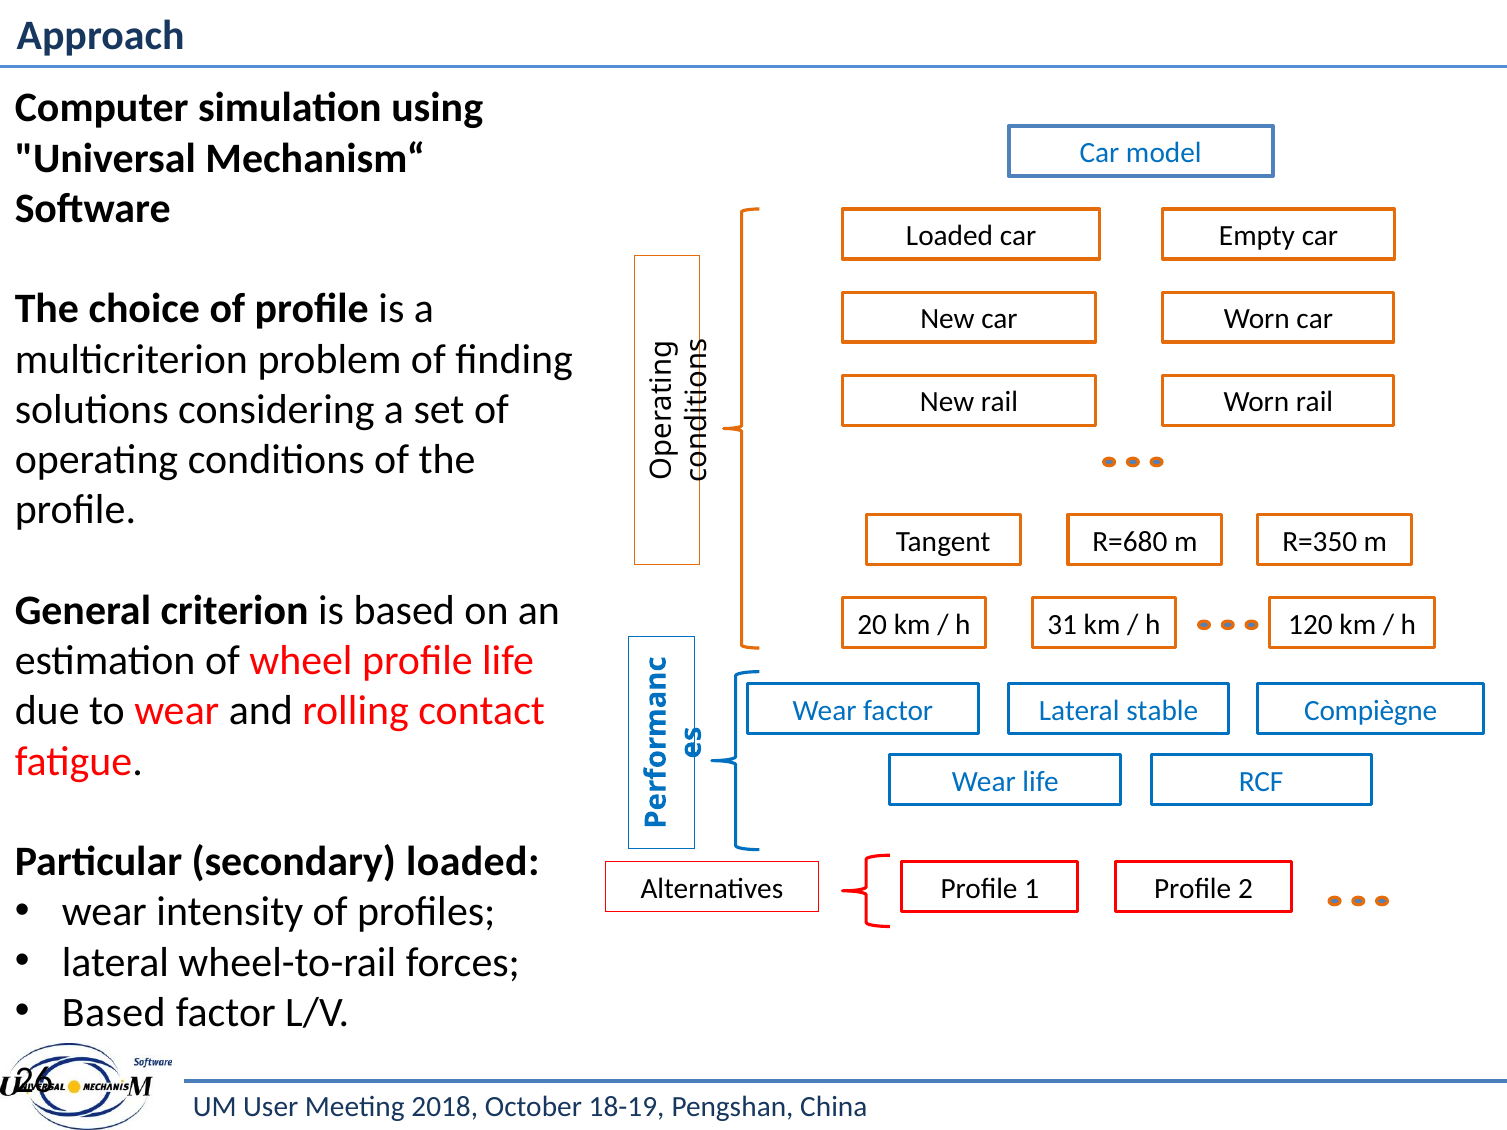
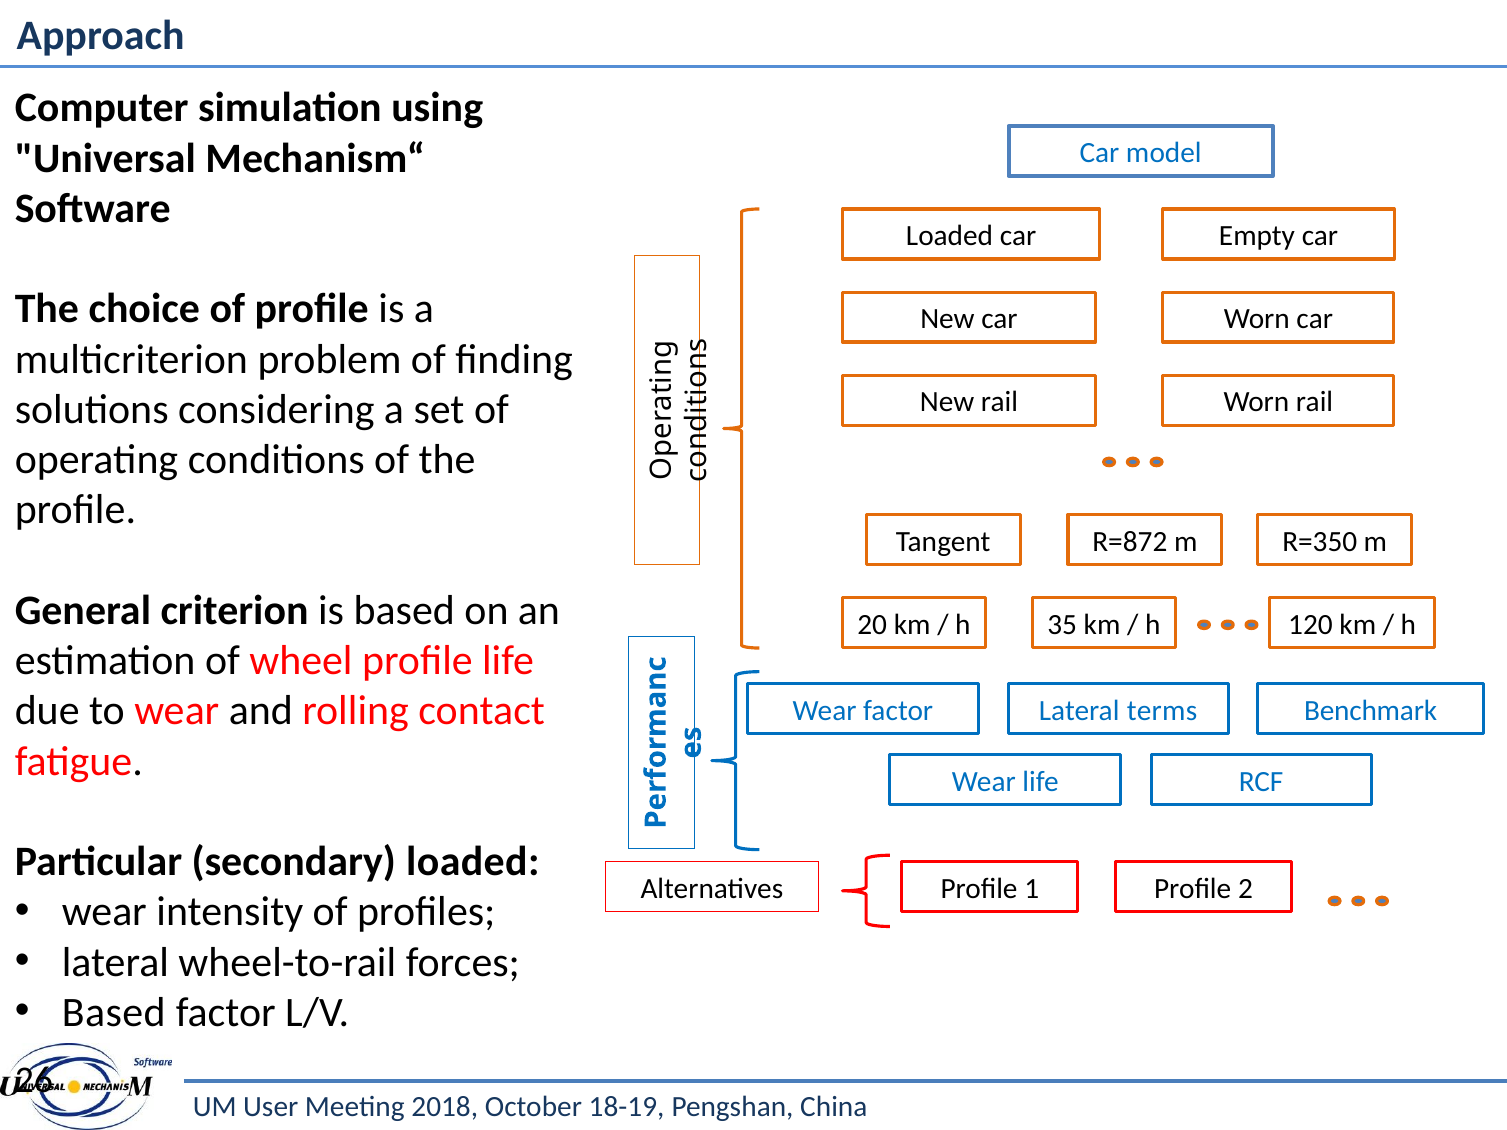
R=680: R=680 -> R=872 (1130, 541)
31: 31 -> 35 (1062, 625)
stable: stable -> terms (1162, 711)
Compiègne: Compiègne -> Benchmark (1371, 711)
